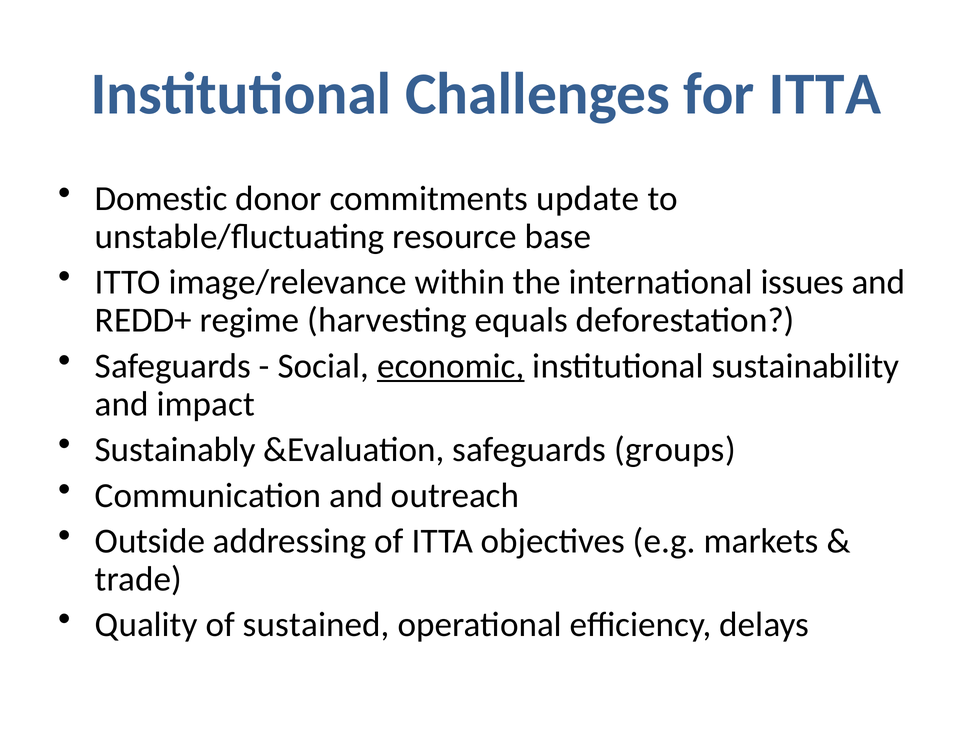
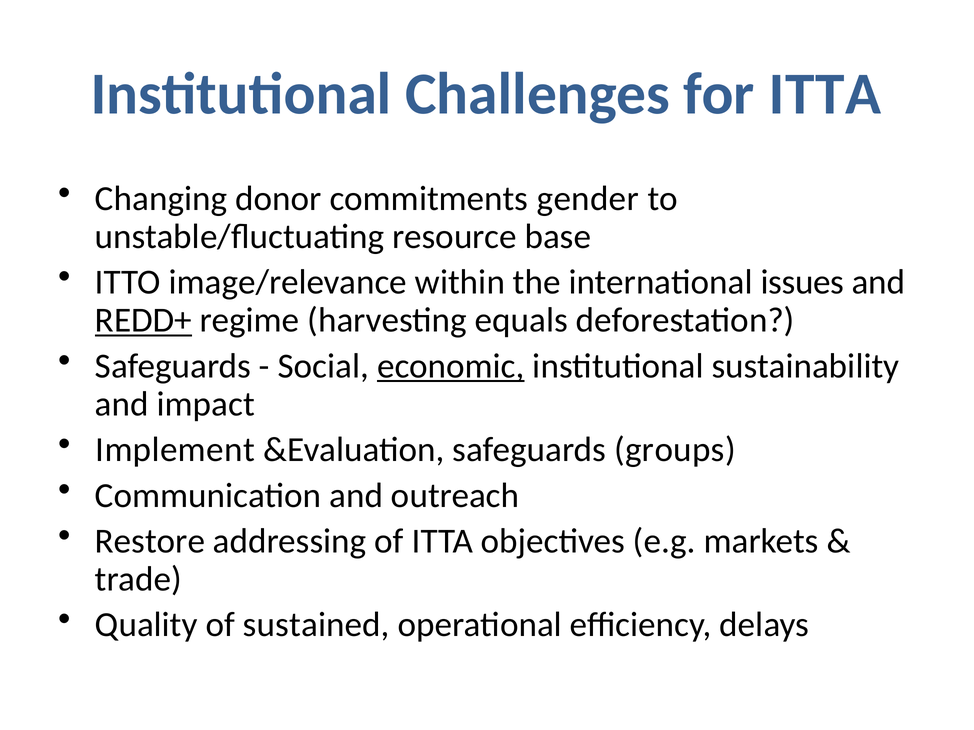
Domestic: Domestic -> Changing (161, 199)
update: update -> gender (588, 199)
REDD+ underline: none -> present (143, 321)
Sustainably: Sustainably -> Implement (175, 450)
Outside: Outside -> Restore (150, 542)
